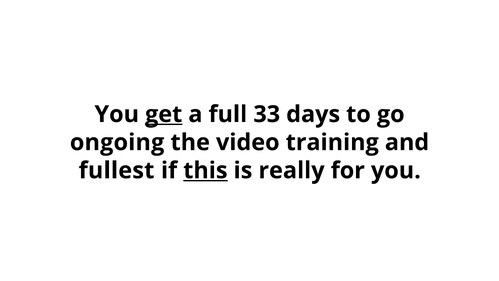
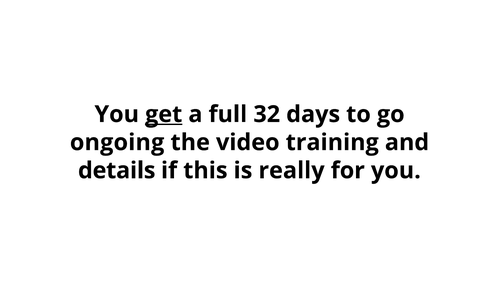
33: 33 -> 32 (267, 114)
fullest: fullest -> details (117, 170)
this underline: present -> none (205, 170)
